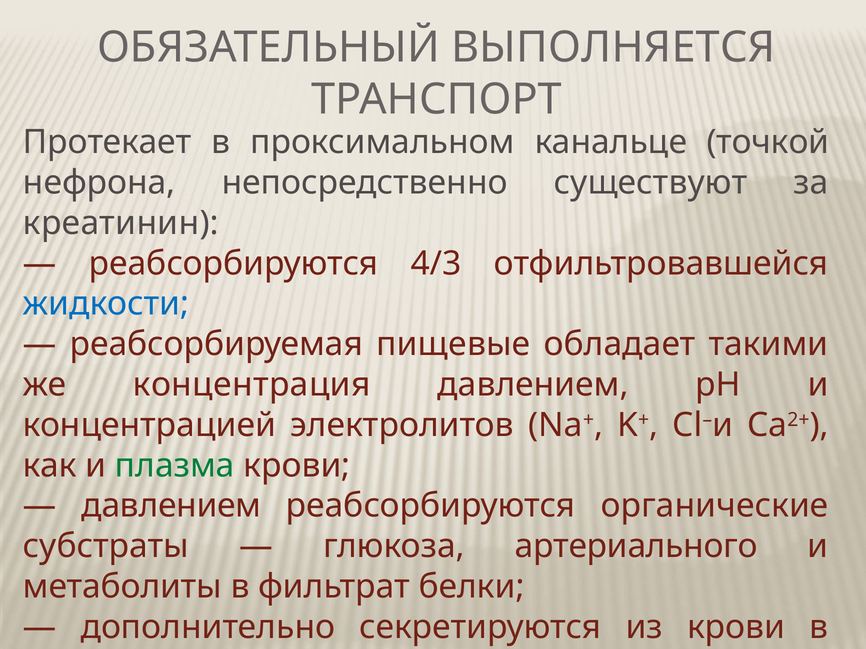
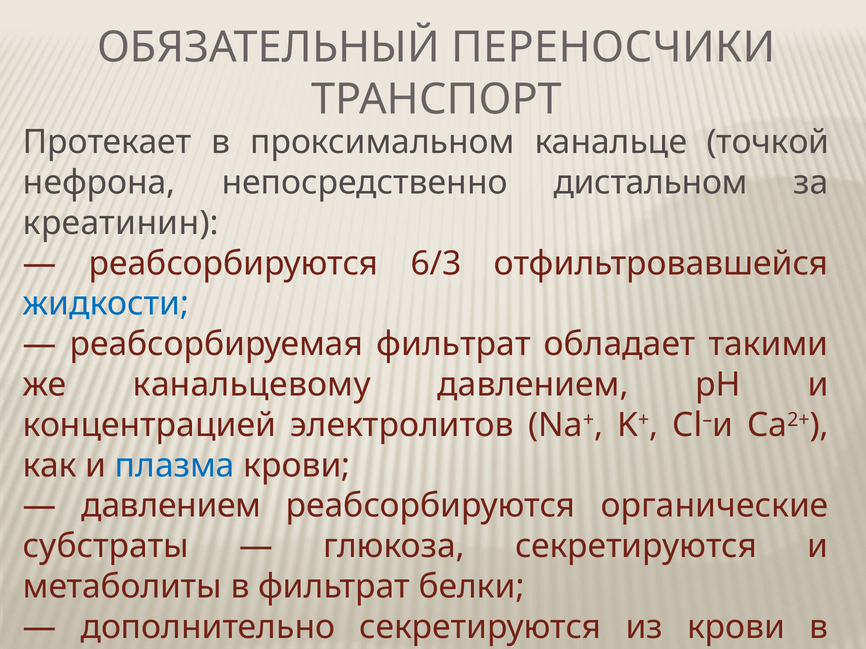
ОБЯЗАТЕЛЬНЫЙ ВЫПОЛНЯЕТСЯ: ВЫПОЛНЯЕТСЯ -> ПЕРЕНОСЧИКИ (613, 48)
непосредственно существуют: существуют -> дистальном (651, 183)
4/3: 4/3 -> 6/3 (436, 264)
реабсорбируемая пищевые: пищевые -> фильтрат (453, 344)
концентрация: концентрация -> канальцевому (252, 385)
плазма colour: green -> blue (175, 466)
глюкоза артериального: артериального -> секретируются (636, 547)
